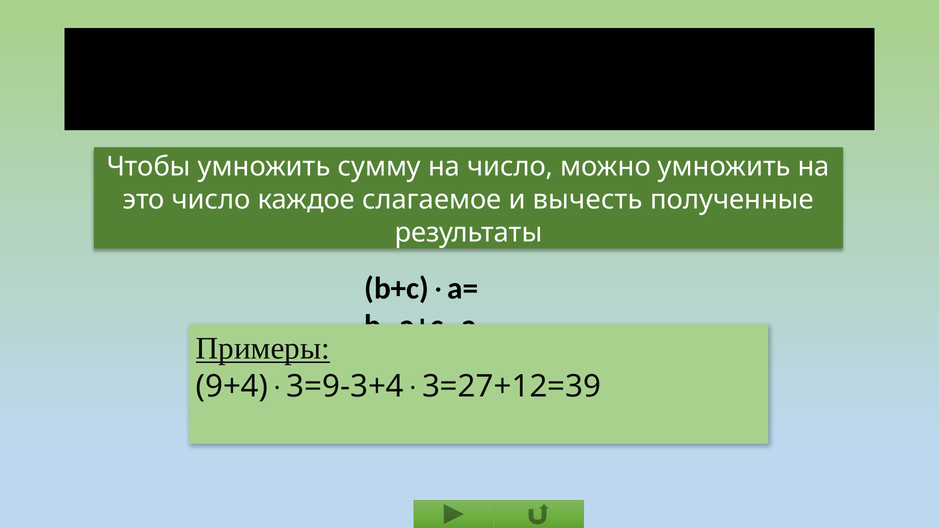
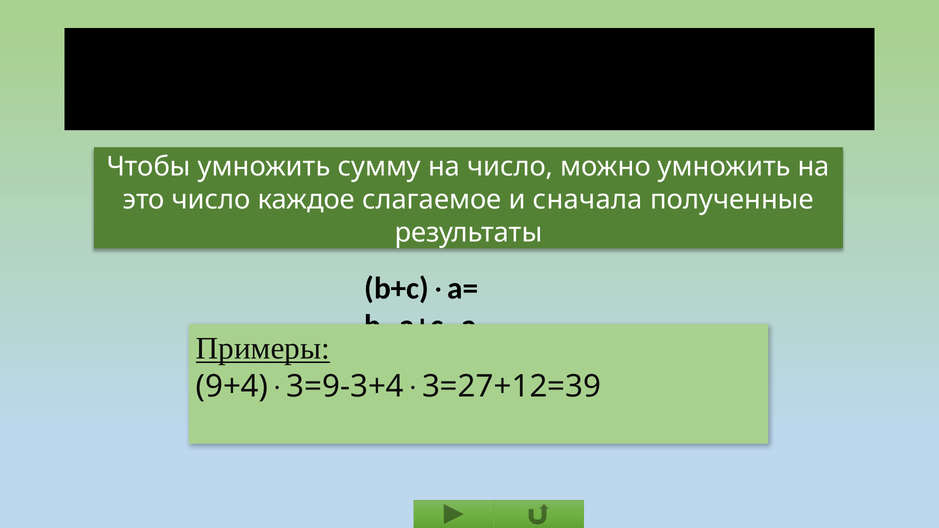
вычесть: вычесть -> сначала (588, 200)
